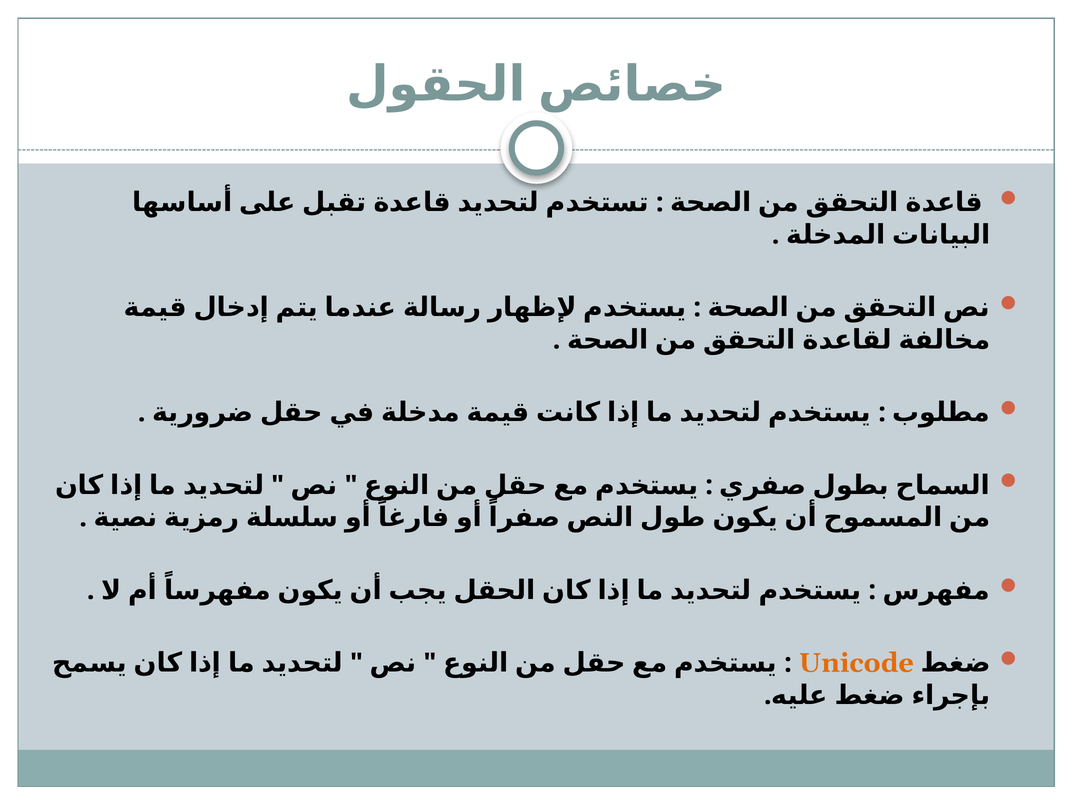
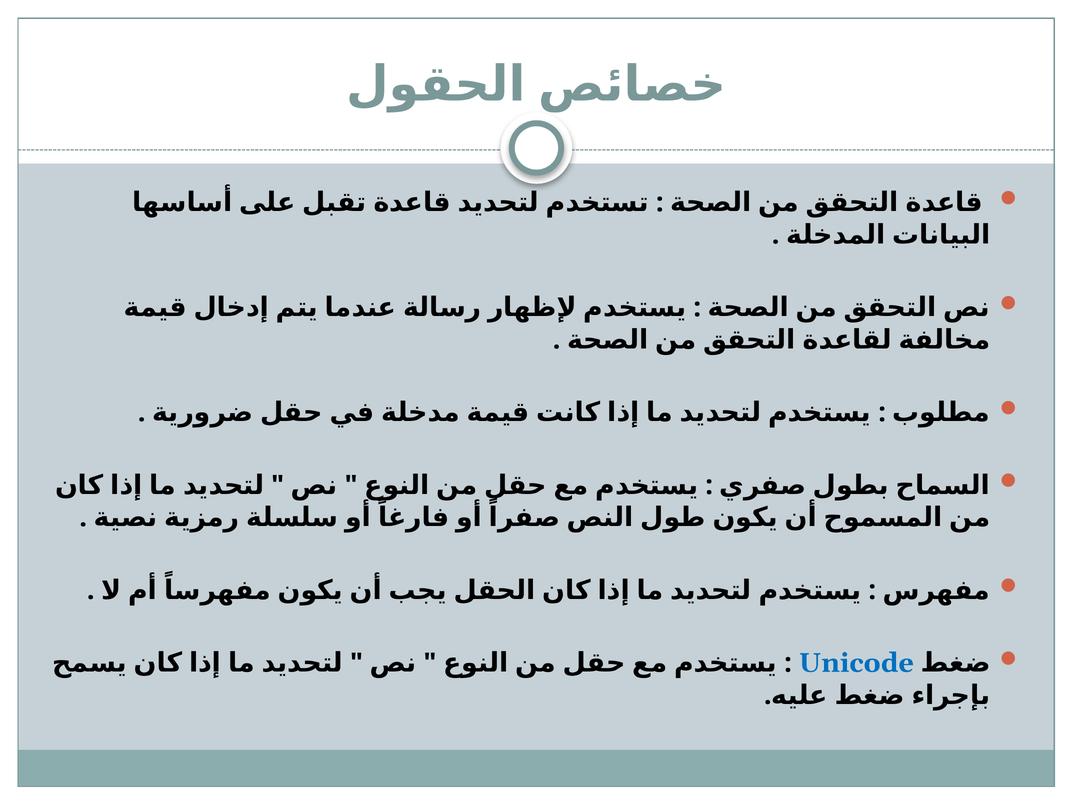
Unicode colour: orange -> blue (856, 663)
